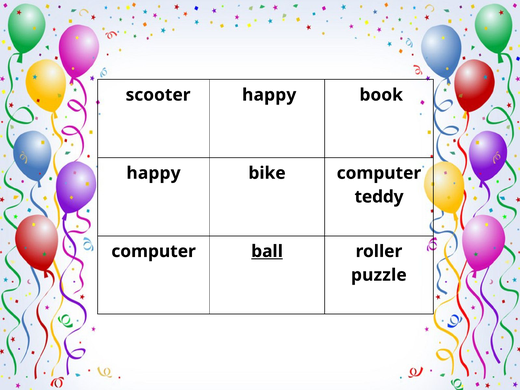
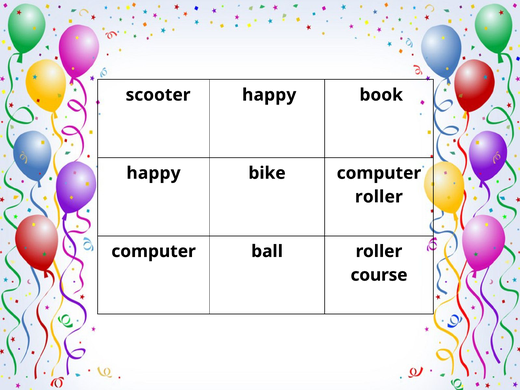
teddy: teddy -> roller (379, 197)
ball underline: present -> none (267, 251)
puzzle: puzzle -> course (379, 275)
